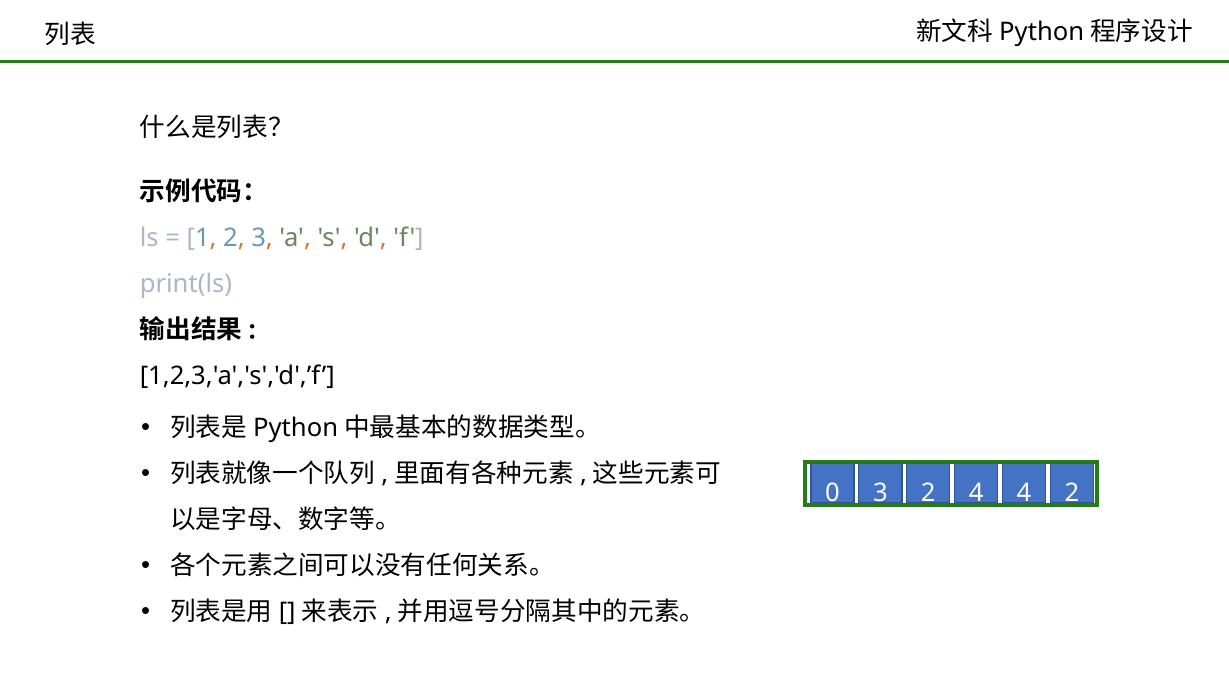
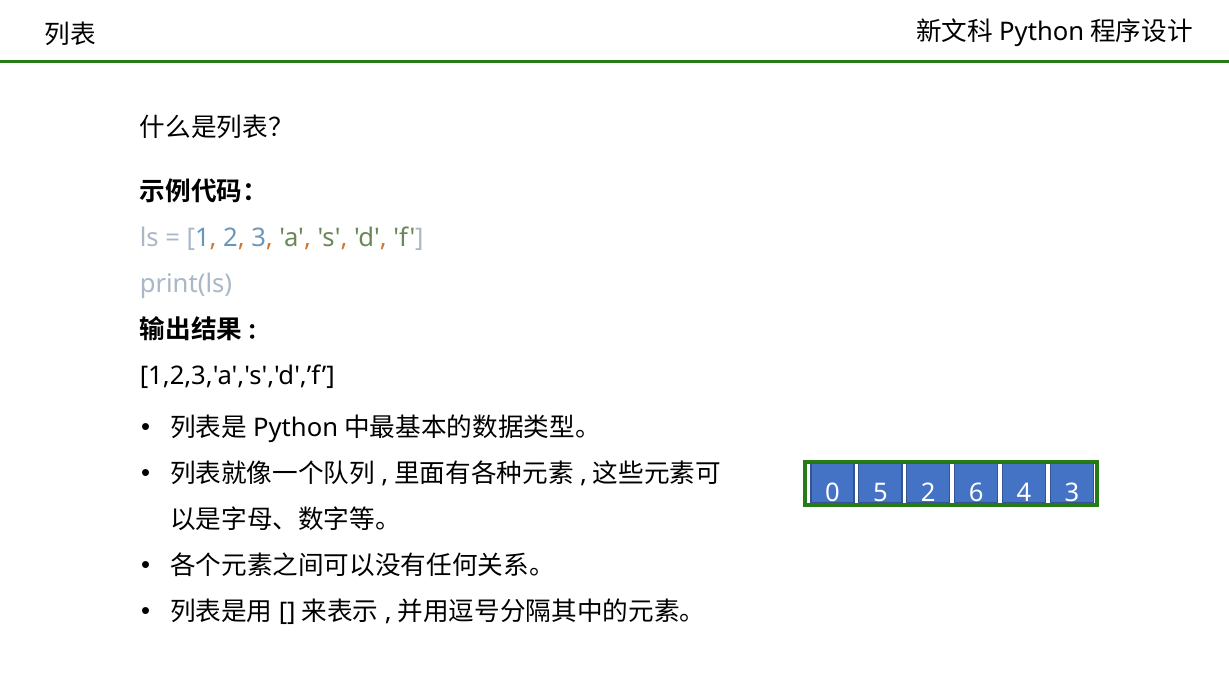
0 3: 3 -> 5 (880, 493)
2 4: 4 -> 6 (976, 493)
4 2: 2 -> 3 (1072, 493)
